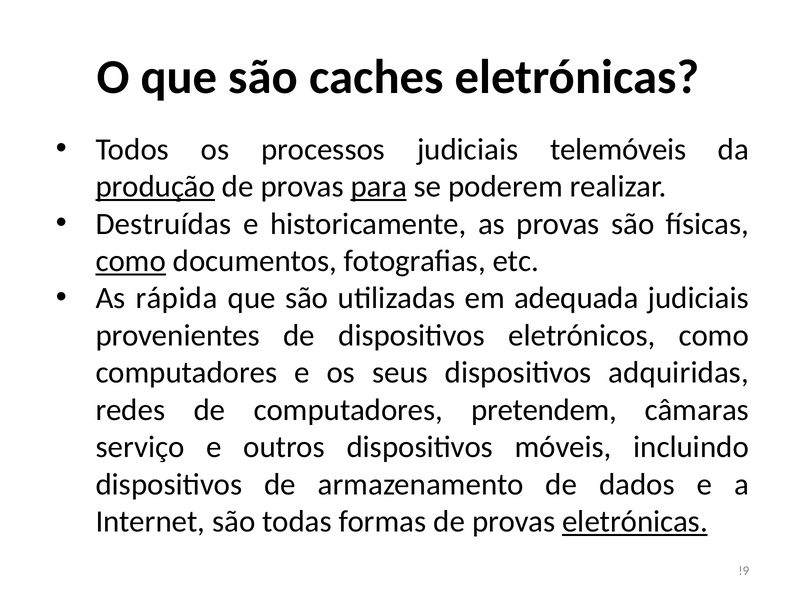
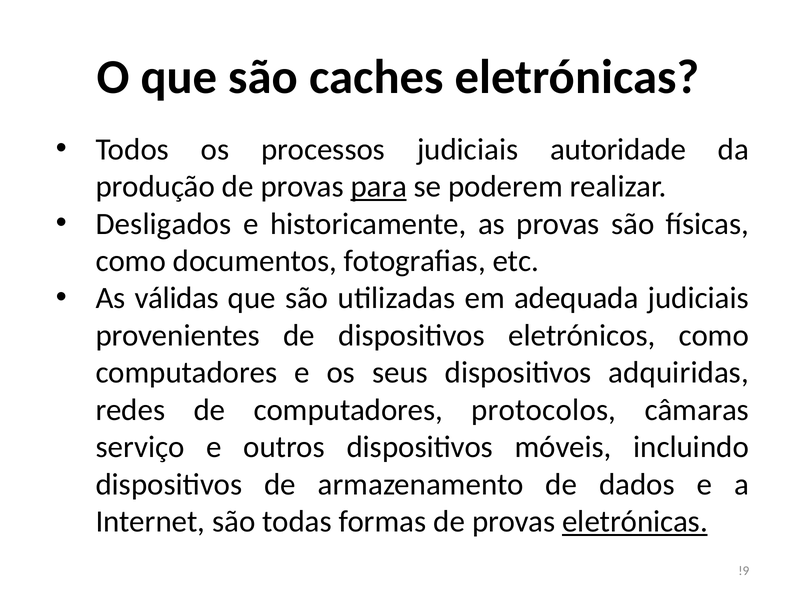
telemóveis: telemóveis -> autoridade (618, 149)
produção underline: present -> none (155, 186)
Destruídas: Destruídas -> Desligados (164, 224)
como underline: present -> none (131, 261)
rápida: rápida -> válidas (177, 298)
pretendem: pretendem -> protocolos (544, 410)
